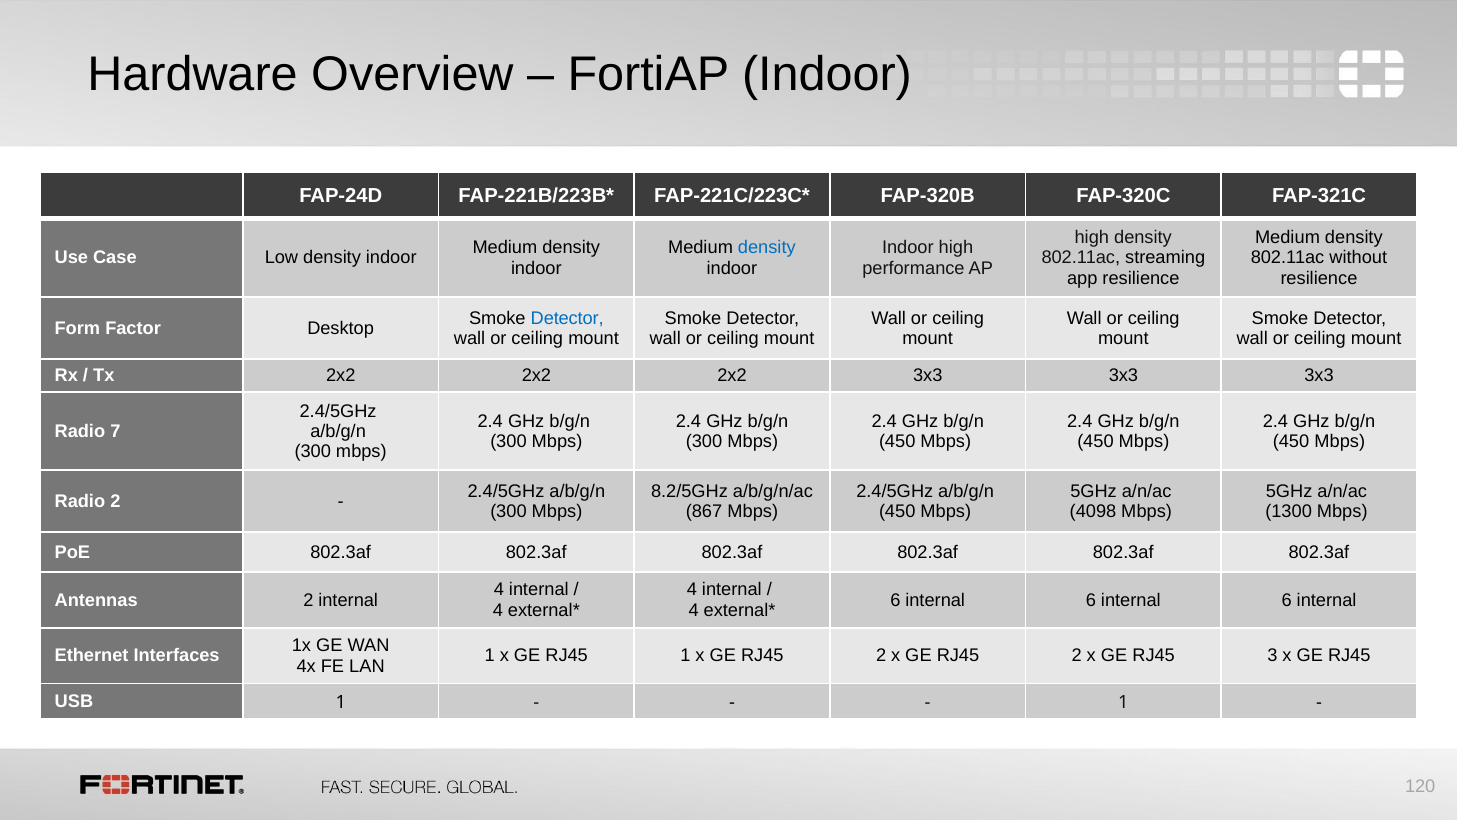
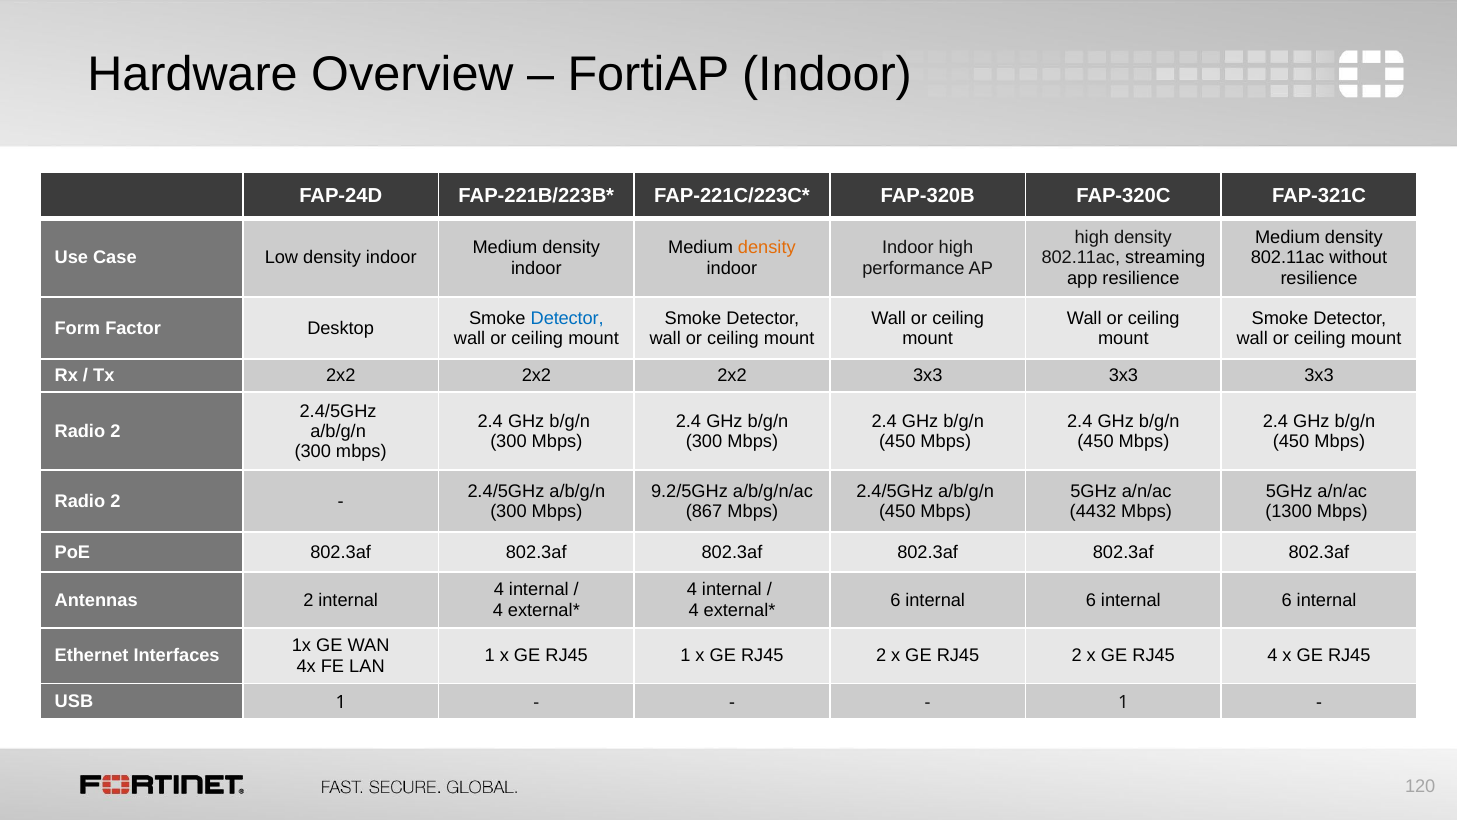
density colour: blue -> orange (767, 248)
7: 7 -> 2 (115, 431)
8.2/5GHz: 8.2/5GHz -> 9.2/5GHz (689, 491)
4098: 4098 -> 4432 (1093, 511)
RJ45 3: 3 -> 4 (1272, 656)
